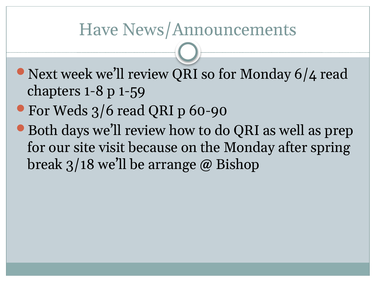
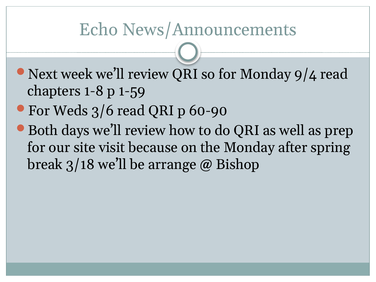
Have: Have -> Echo (99, 30)
6/4: 6/4 -> 9/4 (306, 74)
